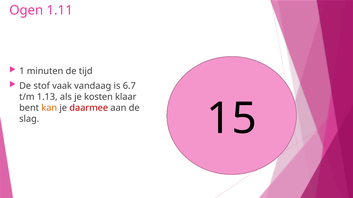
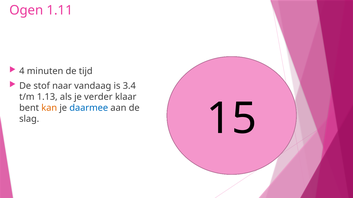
1: 1 -> 4 (22, 71)
vaak: vaak -> naar (62, 86)
6.7: 6.7 -> 3.4 (129, 86)
kosten: kosten -> verder (98, 97)
daarmee colour: red -> blue (89, 108)
